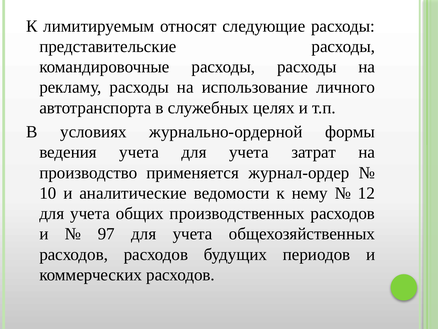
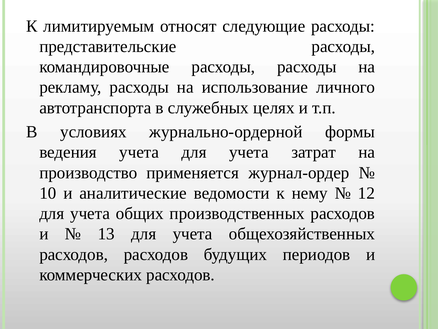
97: 97 -> 13 (106, 234)
